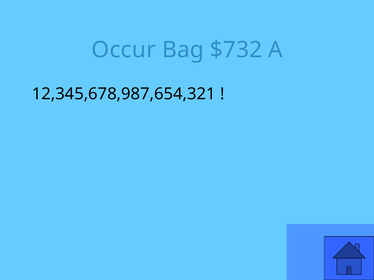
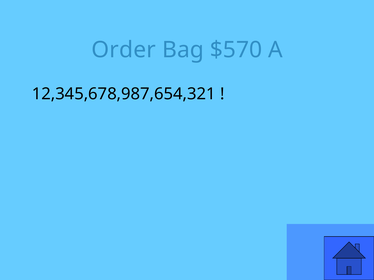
Occur: Occur -> Order (124, 50)
$732: $732 -> $570 (236, 50)
